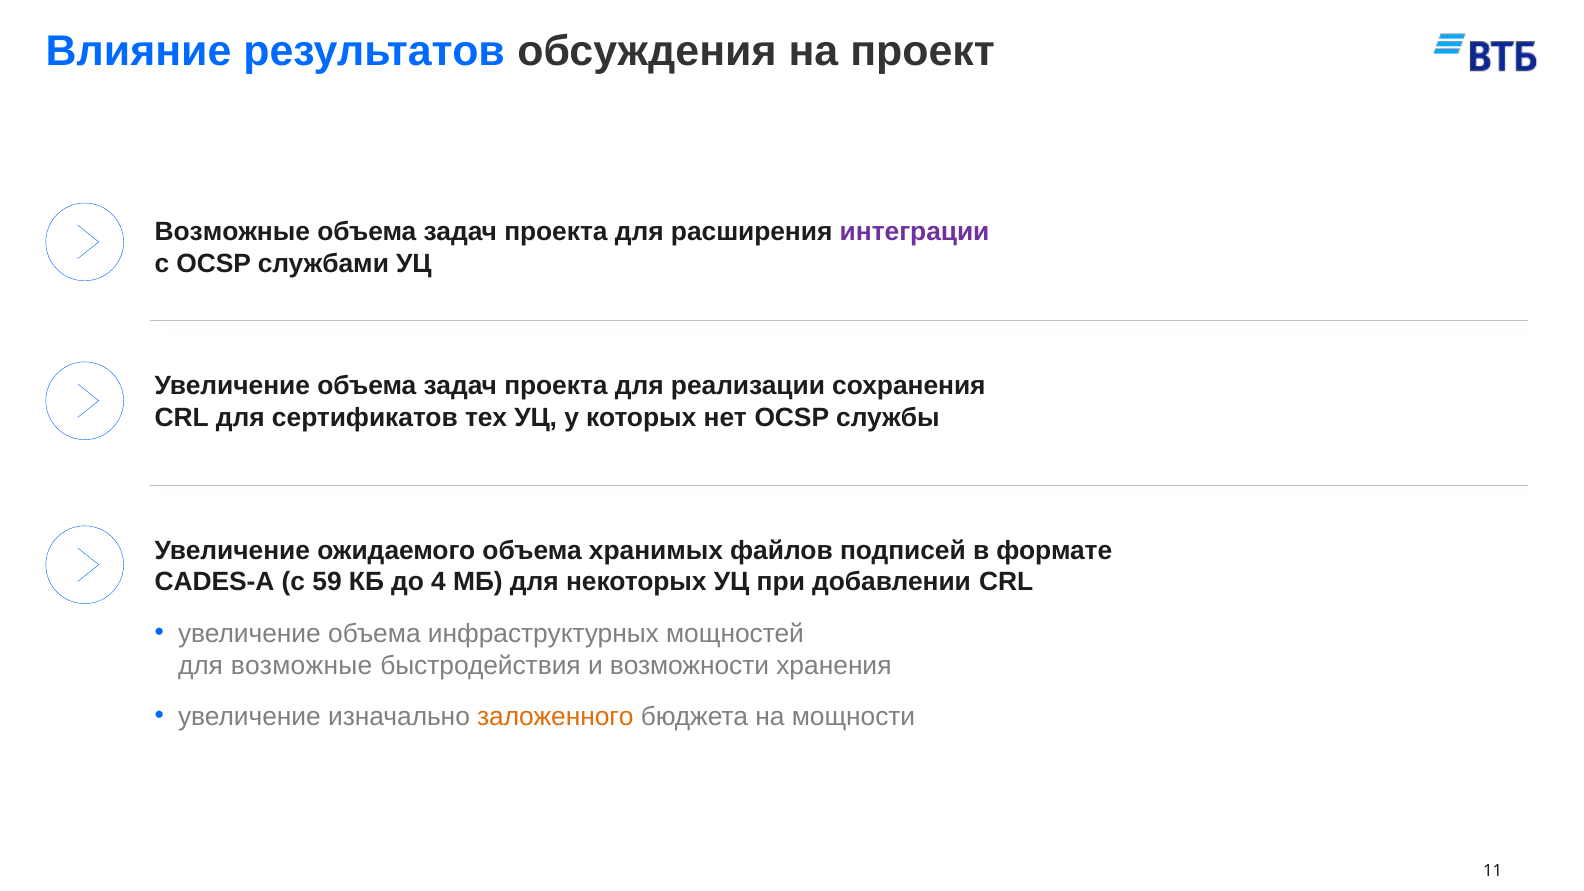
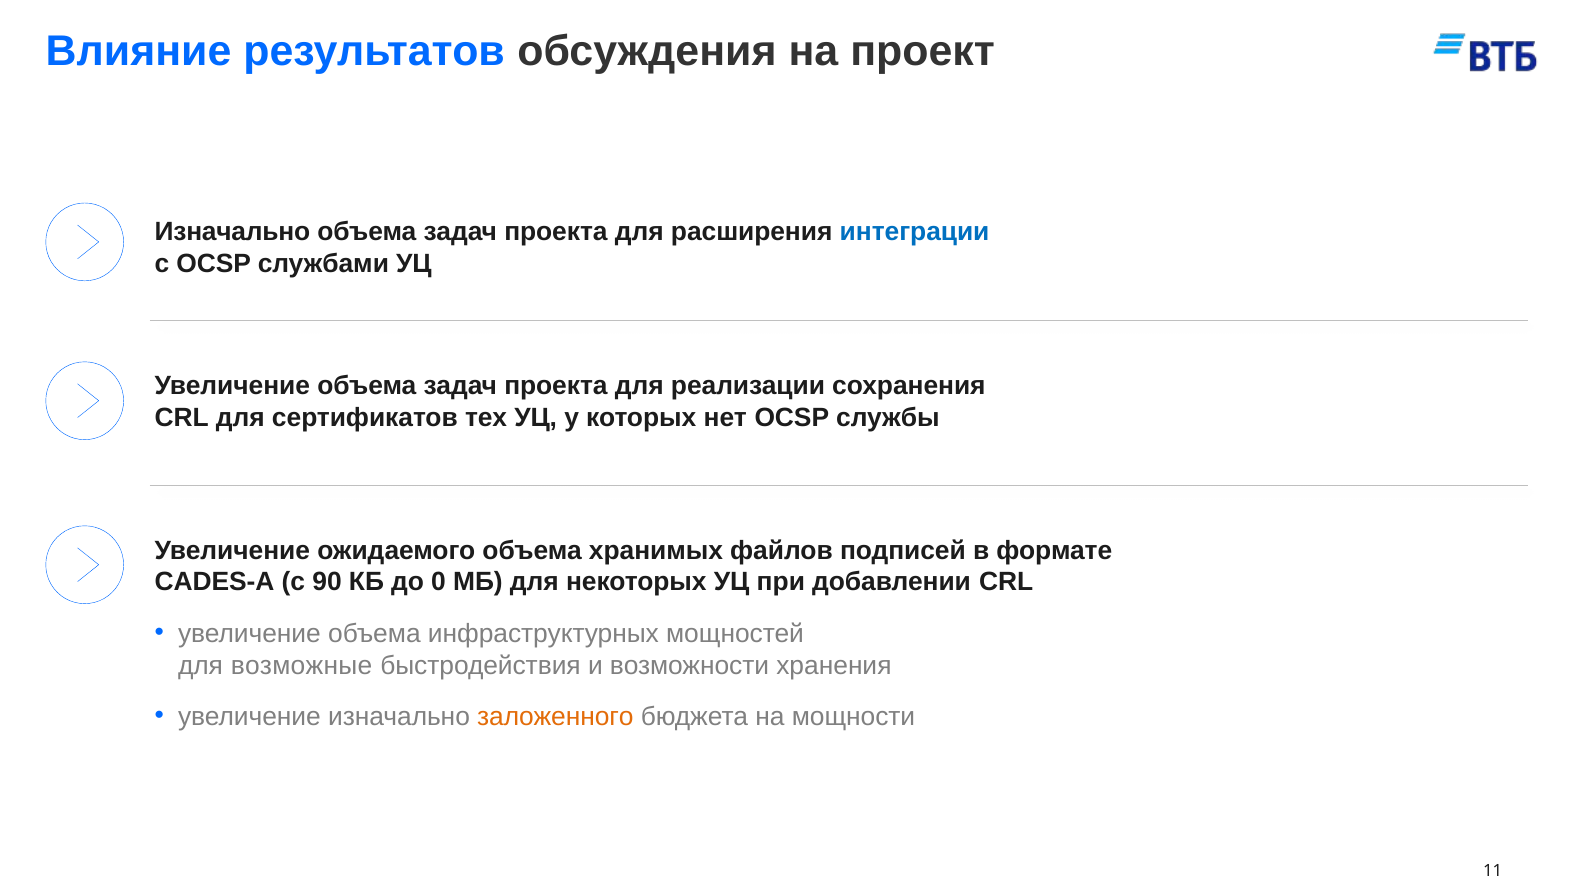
Возможные: Возможные -> Изначально (232, 232)
интеграции colour: purple -> blue (915, 232)
59: 59 -> 90 (327, 582)
4: 4 -> 0 (439, 582)
